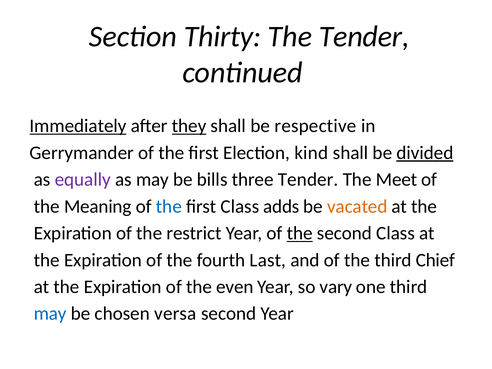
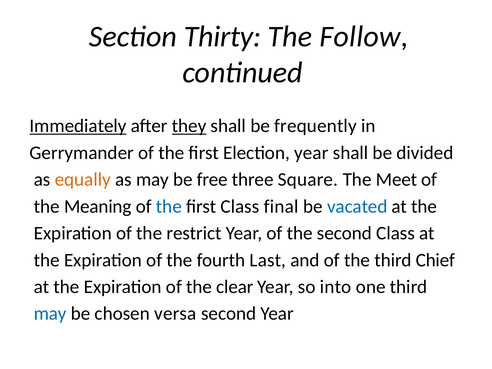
The Tender: Tender -> Follow (364, 37)
respective: respective -> frequently (315, 126)
Election kind: kind -> year (311, 153)
divided underline: present -> none (425, 153)
equally colour: purple -> orange (83, 180)
bills: bills -> free (212, 180)
three Tender: Tender -> Square (308, 180)
adds: adds -> final (281, 206)
vacated colour: orange -> blue (357, 206)
the underline: present -> none (300, 233)
even: even -> clear (235, 287)
vary: vary -> into (336, 287)
